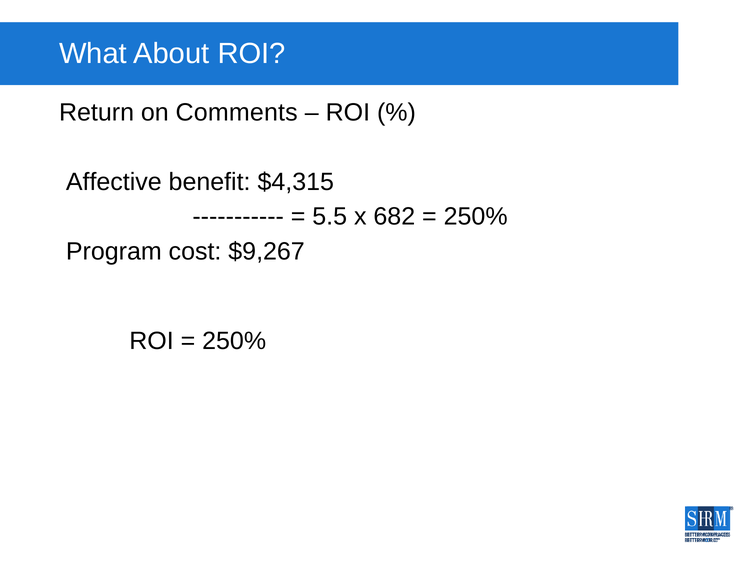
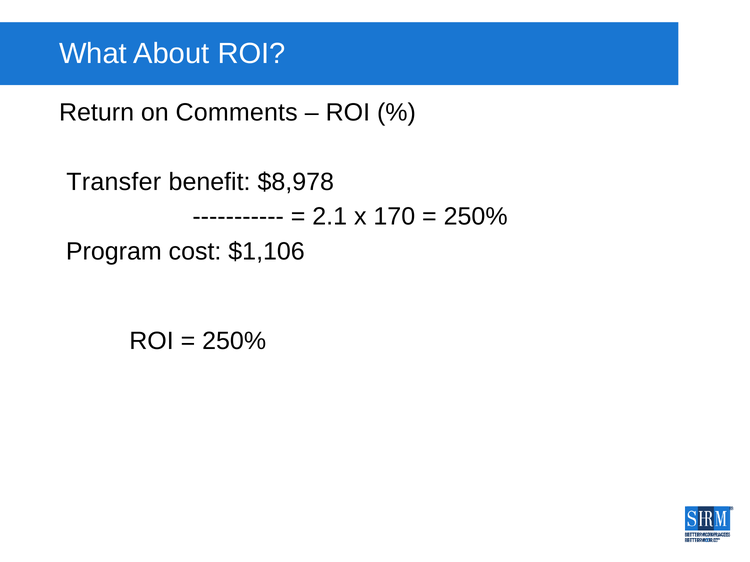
Affective: Affective -> Transfer (114, 182)
$4,315: $4,315 -> $8,978 (296, 182)
5.5: 5.5 -> 2.1 (330, 217)
682: 682 -> 170 (394, 217)
$9,267: $9,267 -> $1,106 (267, 252)
